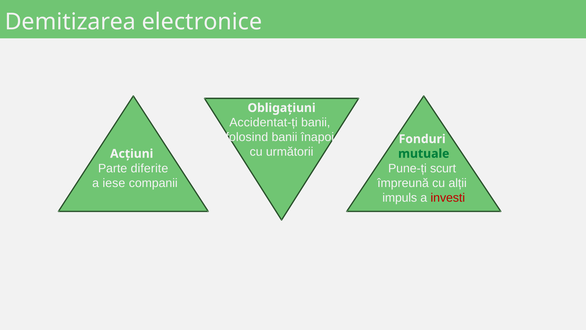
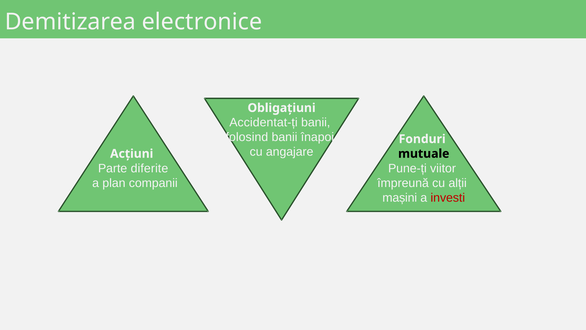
următorii: următorii -> angajare (290, 152)
mutuale colour: green -> black (424, 154)
scurt: scurt -> viitor (443, 168)
iese: iese -> plan (114, 183)
impuls: impuls -> mașini (400, 197)
